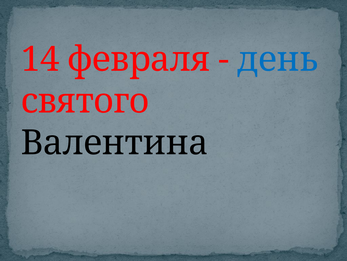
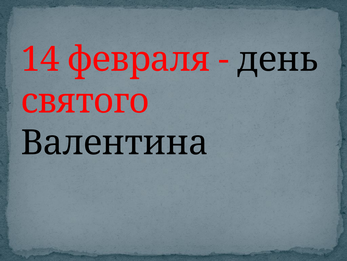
день colour: blue -> black (278, 59)
